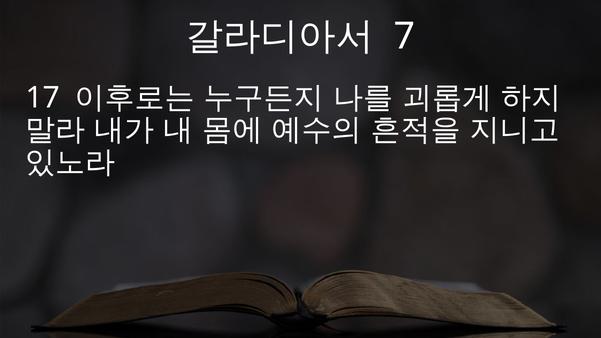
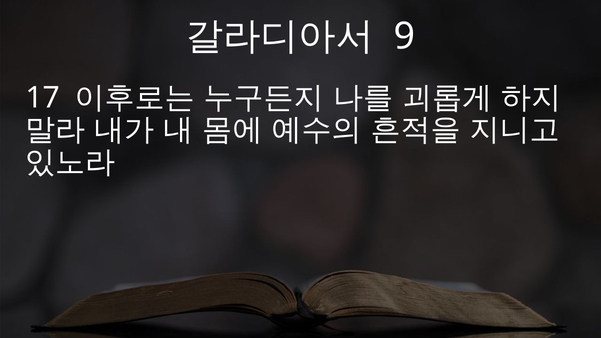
7: 7 -> 9 (405, 36)
